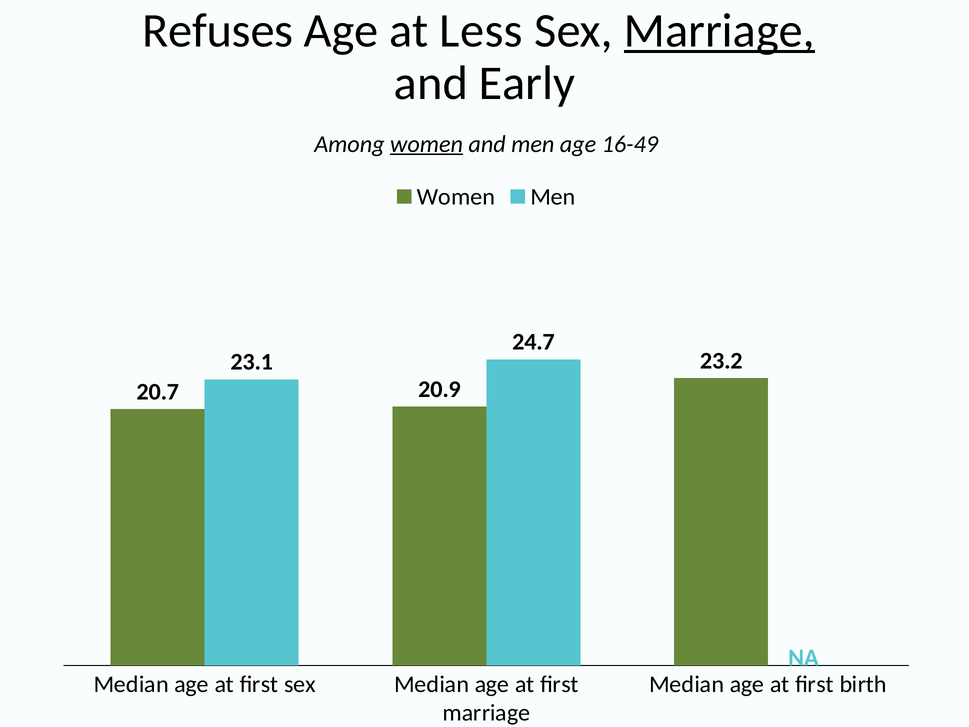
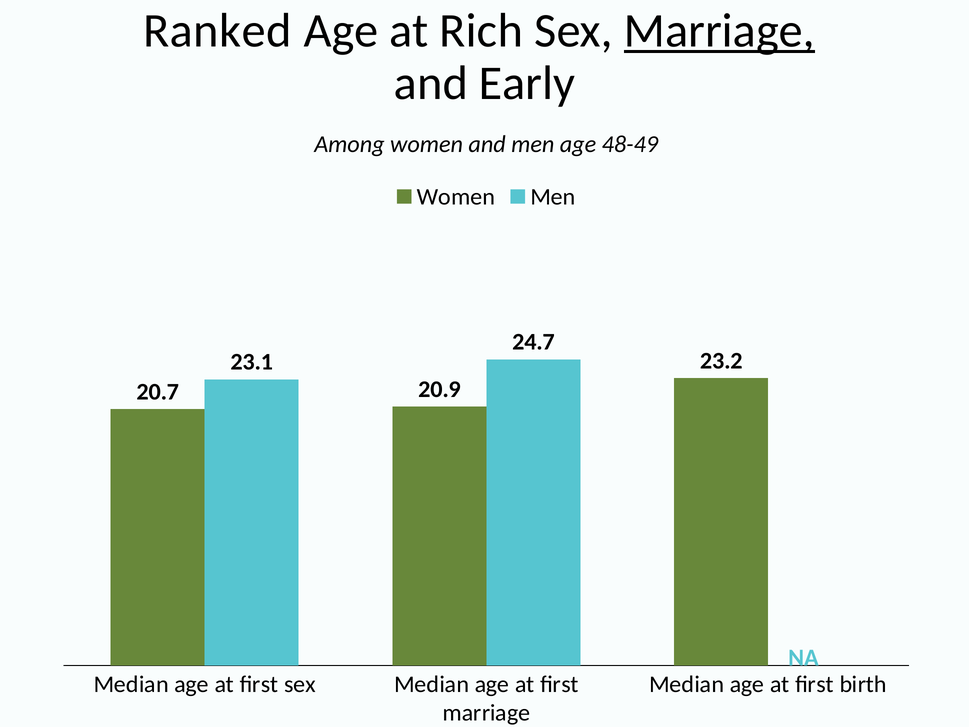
Refuses: Refuses -> Ranked (217, 31)
Less: Less -> Rich (481, 31)
women underline: present -> none (427, 144)
16-49: 16-49 -> 48-49 (630, 144)
